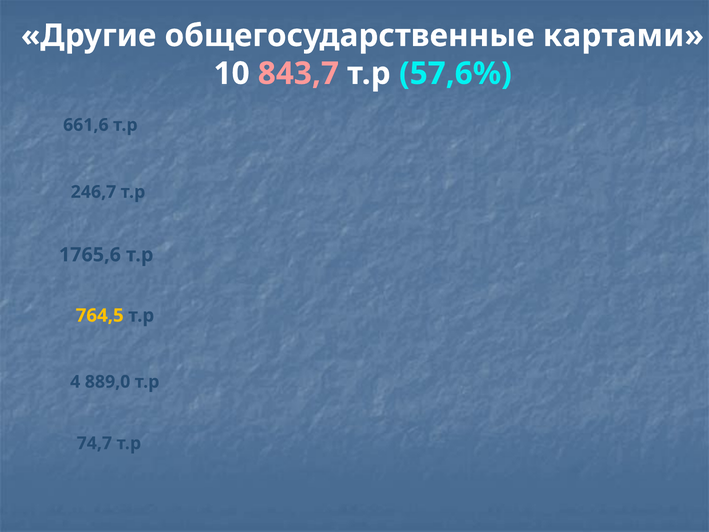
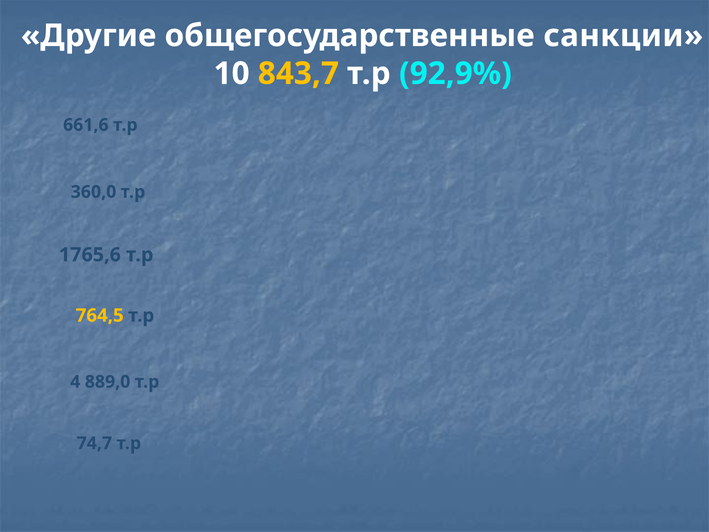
картами: картами -> санкции (623, 36)
843,7 colour: pink -> yellow (298, 74)
57,6%: 57,6% -> 92,9% (455, 74)
246,7: 246,7 -> 360,0 (94, 192)
